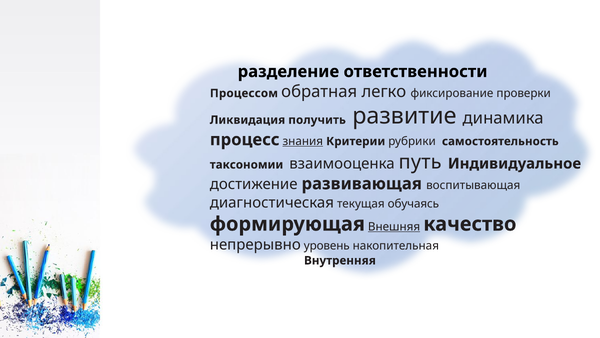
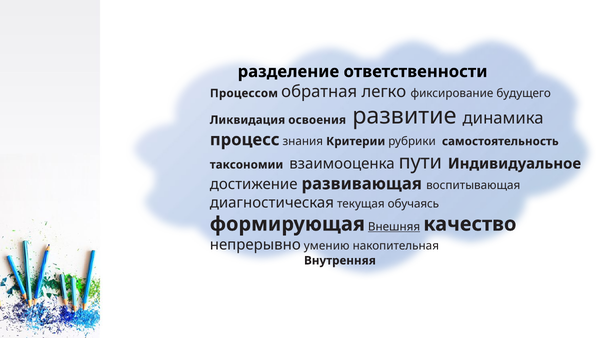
проверки: проверки -> будущего (524, 93)
получить: получить -> освоения (317, 120)
знания underline: present -> none (303, 141)
путь: путь -> пути (420, 162)
уровень: уровень -> умению (327, 246)
